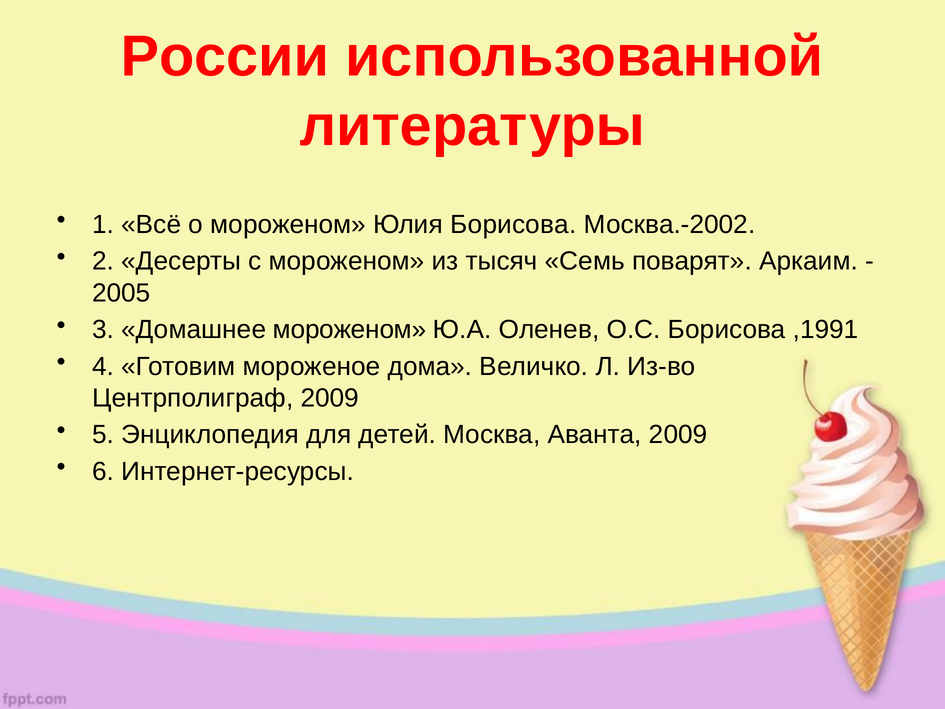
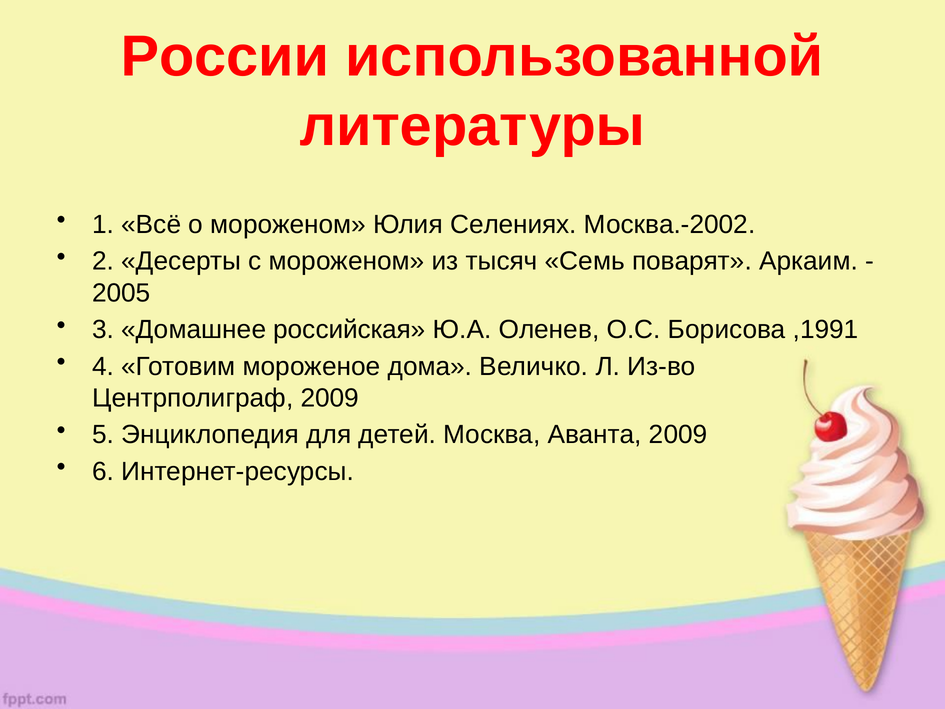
Юлия Борисова: Борисова -> Селениях (514, 224)
Домашнее мороженом: мороженом -> российская (349, 329)
